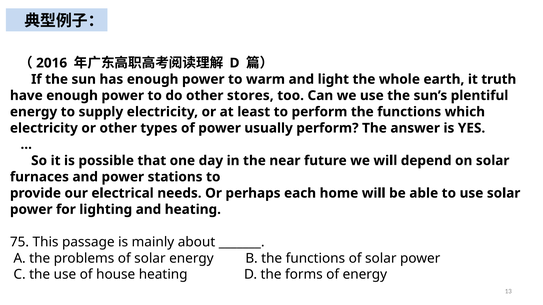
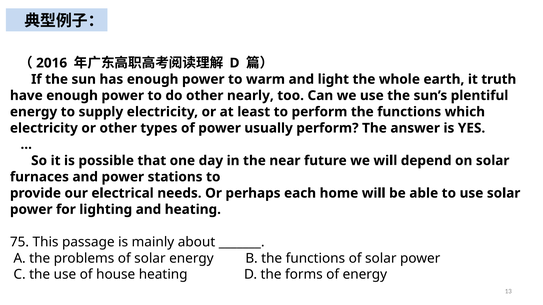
stores: stores -> nearly (250, 96)
